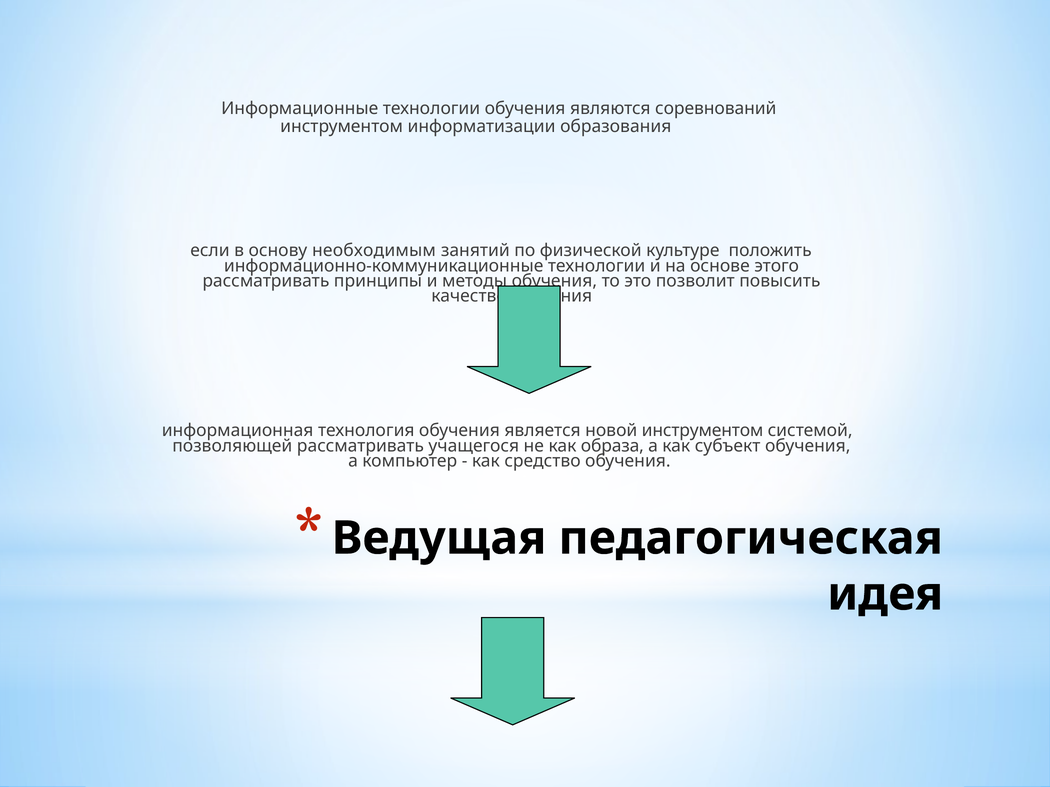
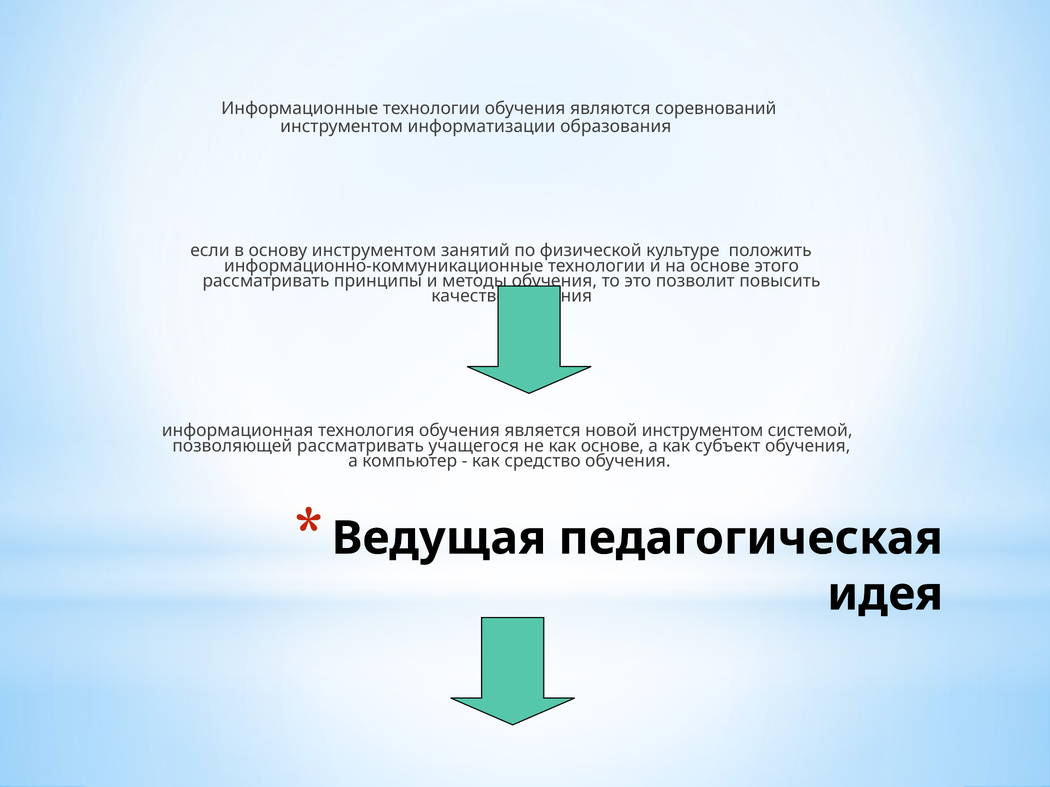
основу необходимым: необходимым -> инструментом (374, 251)
как образа: образа -> основе (612, 446)
